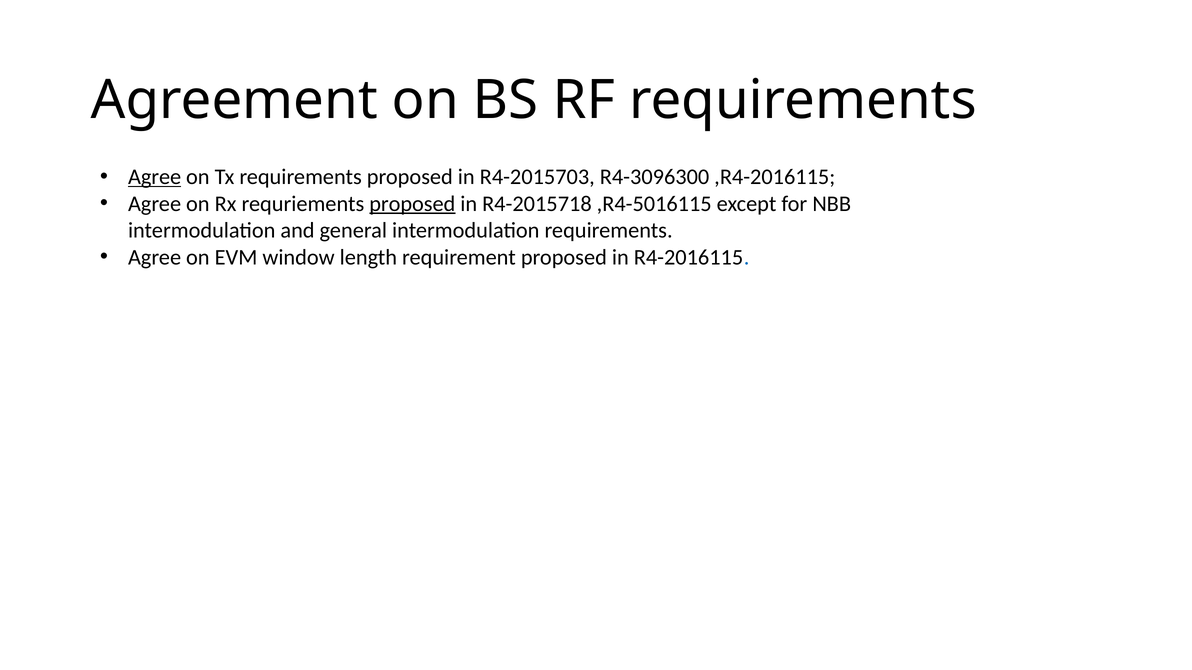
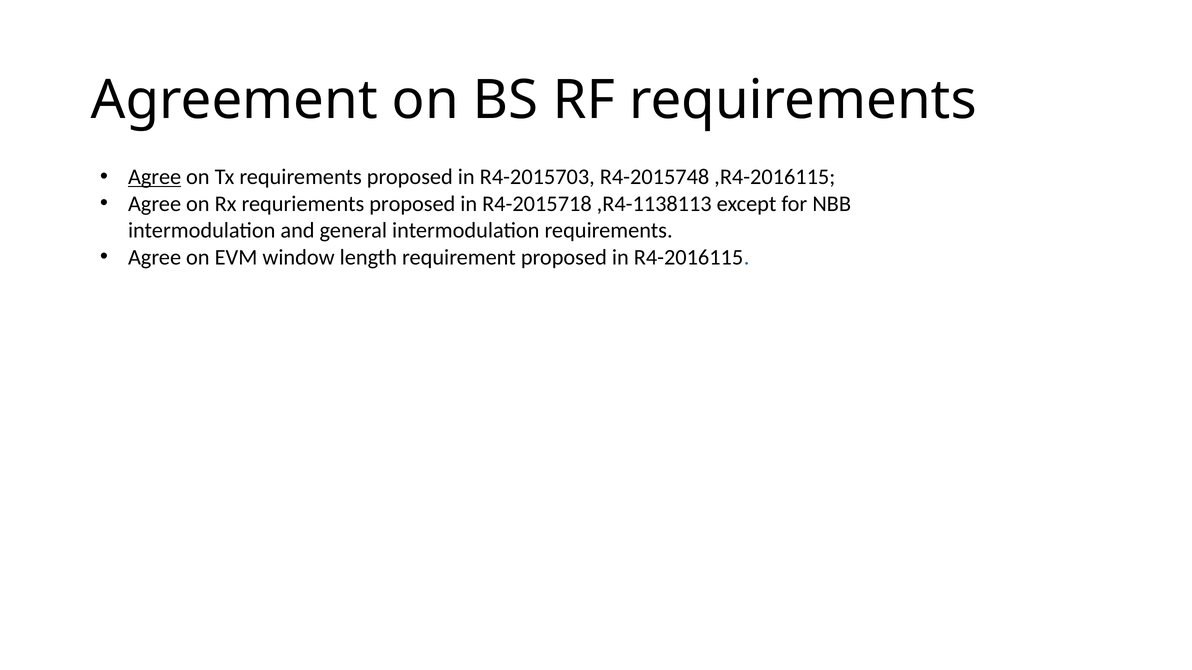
R4-3096300: R4-3096300 -> R4-2015748 (655, 177)
proposed underline: present -> none (412, 204)
,R4-5016115: ,R4-5016115 -> ,R4-1138113 (654, 204)
